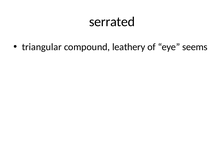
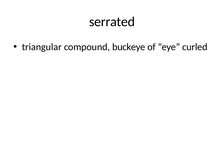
leathery: leathery -> buckeye (129, 47)
seems: seems -> curled (195, 47)
